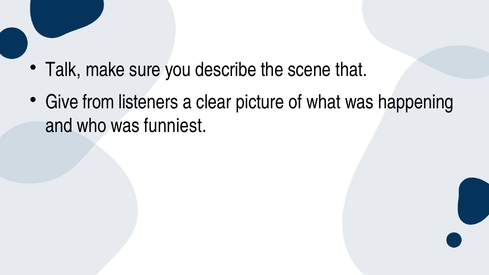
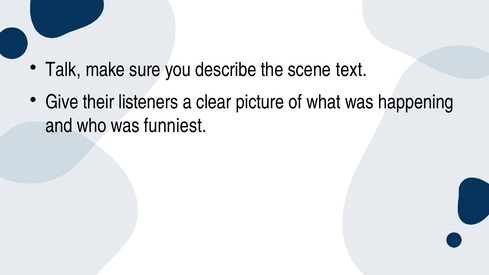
that: that -> text (351, 70)
from: from -> their (98, 102)
